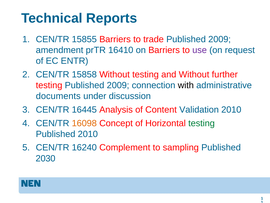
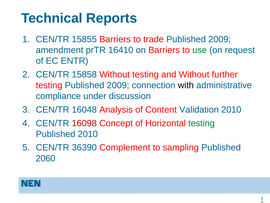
use colour: purple -> green (200, 50)
documents: documents -> compliance (58, 96)
16445: 16445 -> 16048 (84, 109)
16098 colour: orange -> red (84, 123)
16240: 16240 -> 36390 (84, 147)
2030: 2030 -> 2060 (46, 158)
